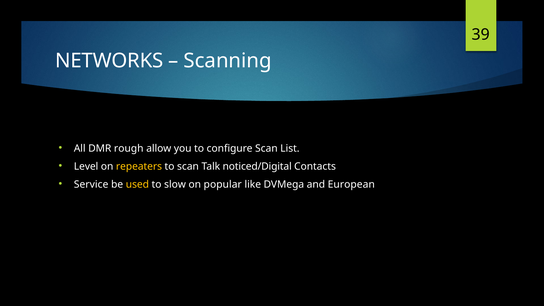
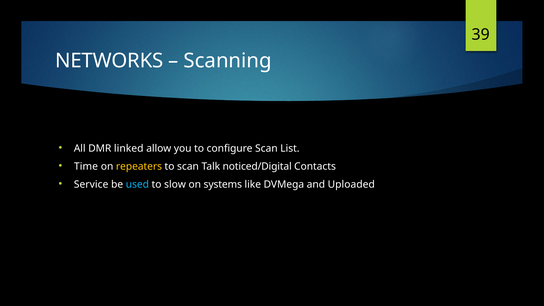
rough: rough -> linked (129, 149)
Level: Level -> Time (86, 166)
used colour: yellow -> light blue (137, 184)
popular: popular -> systems (223, 184)
European: European -> Uploaded (351, 184)
